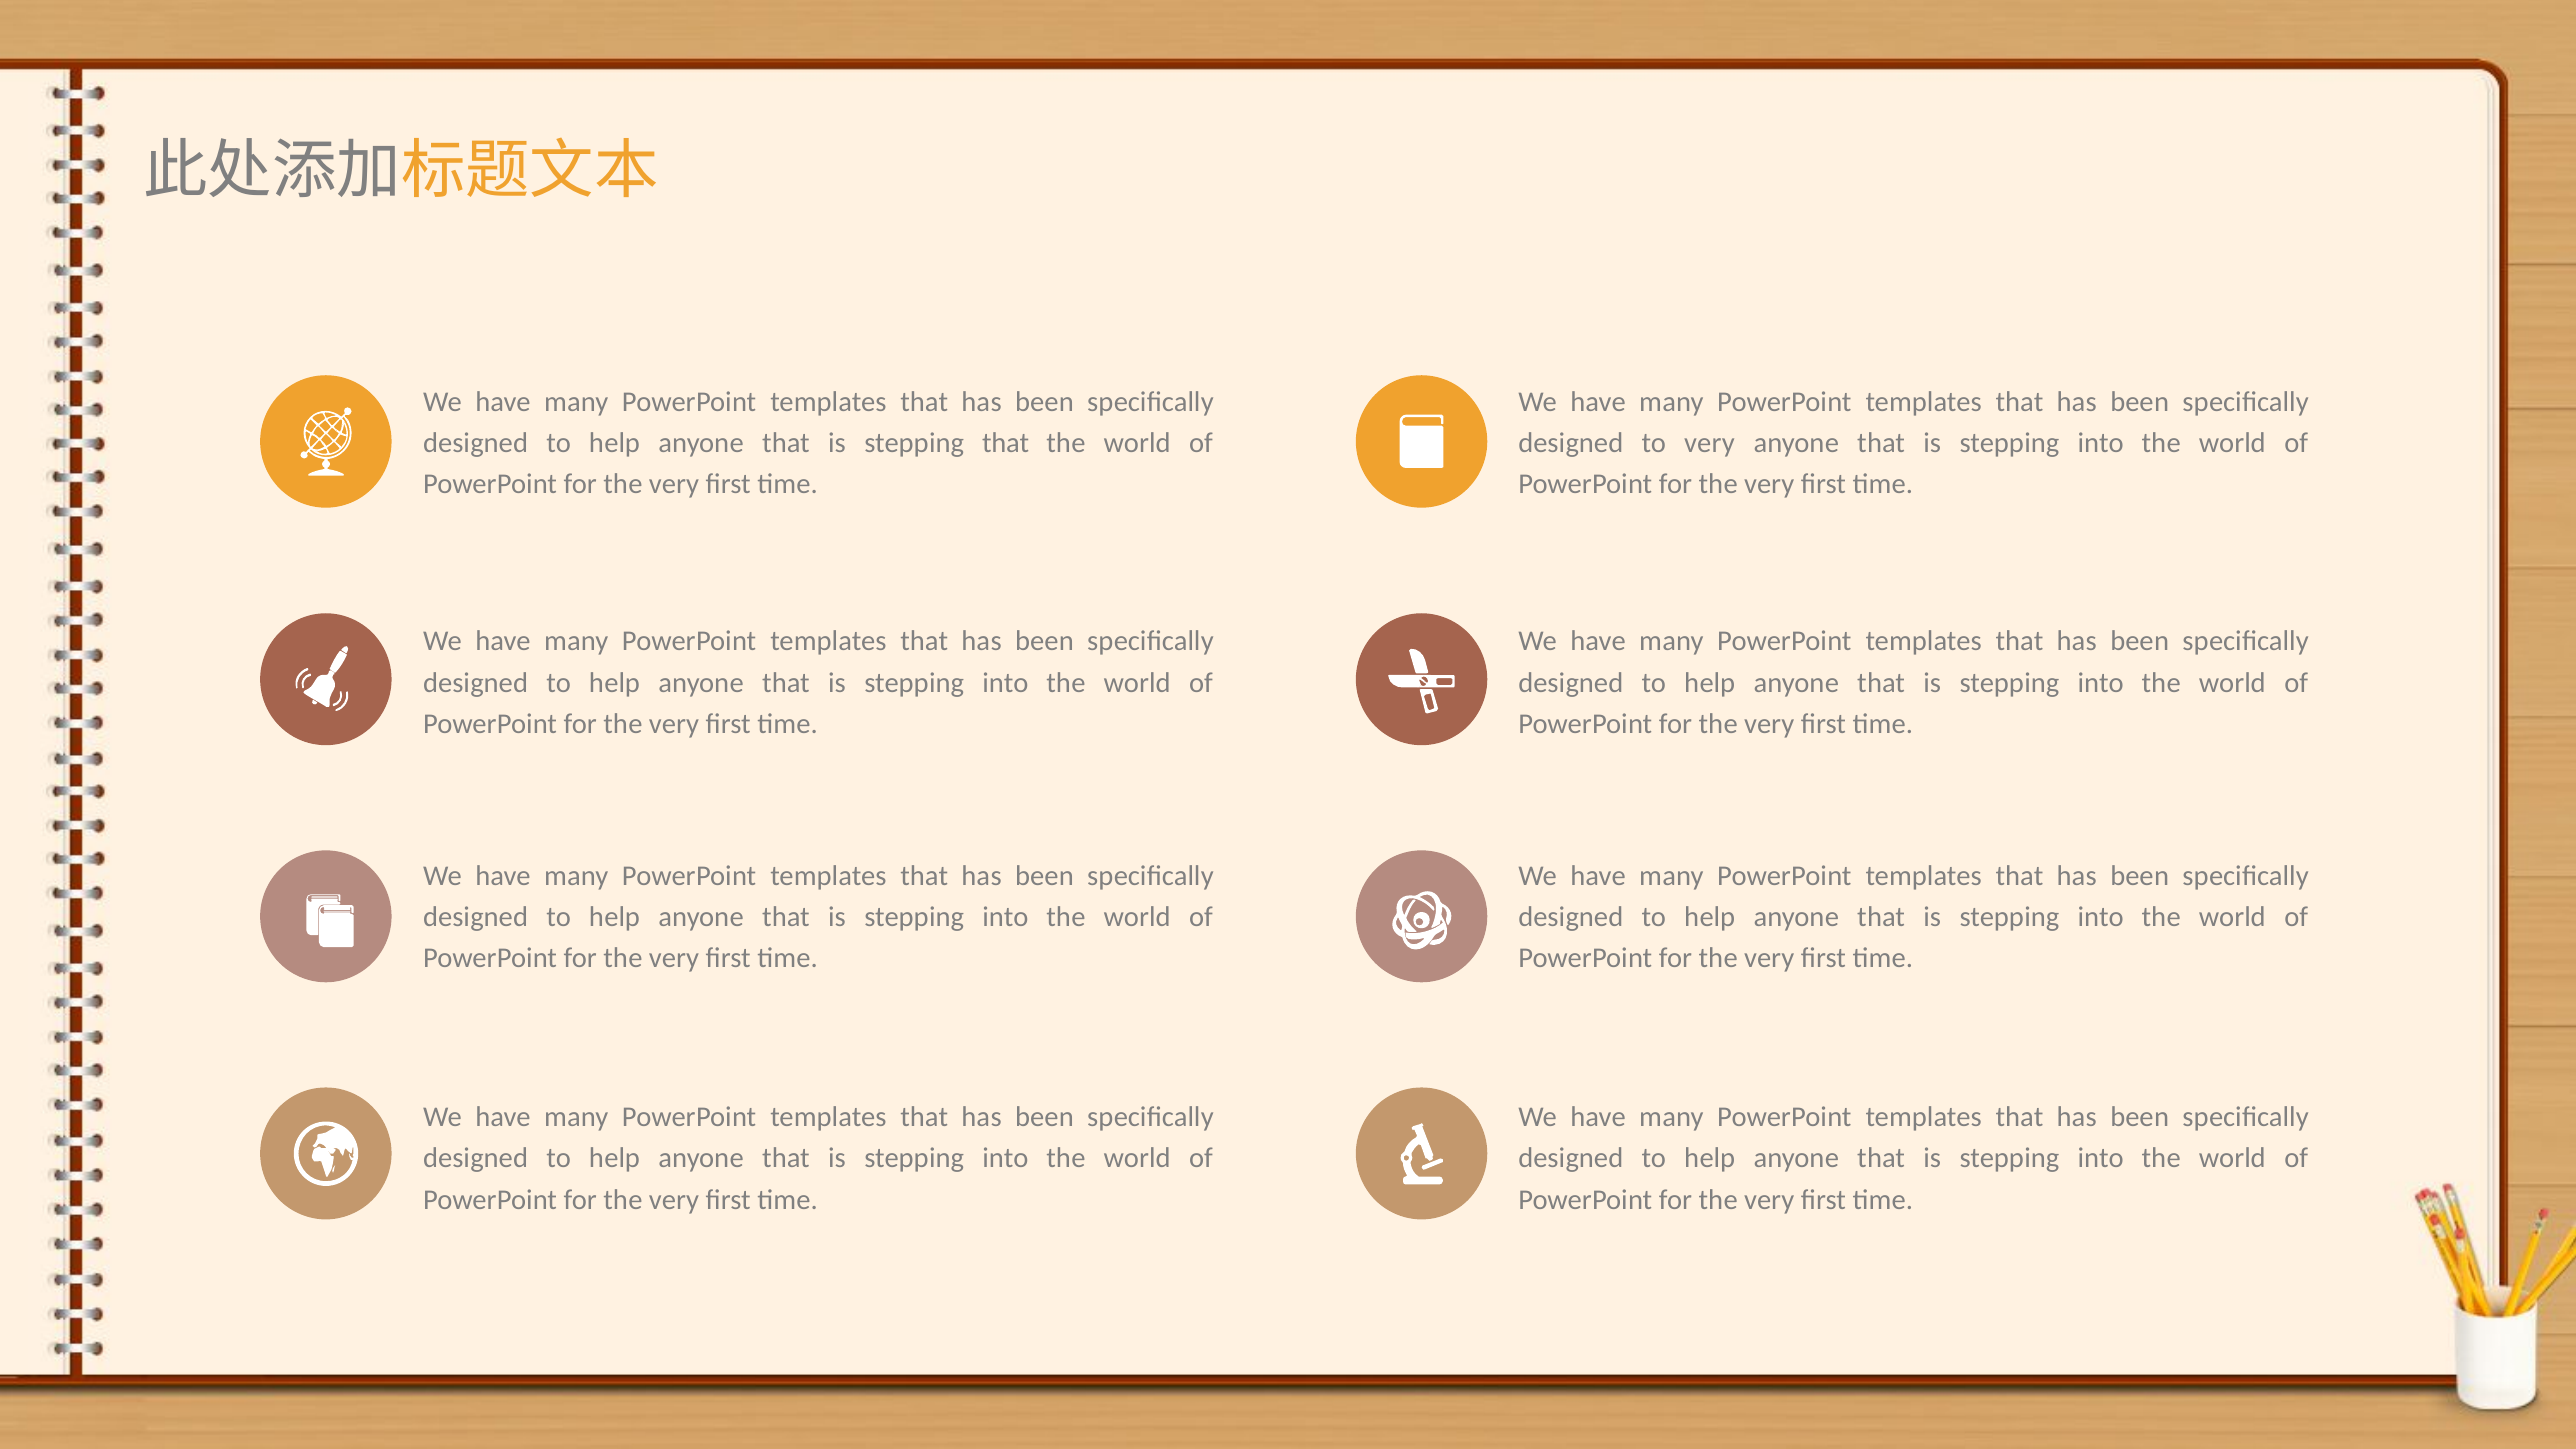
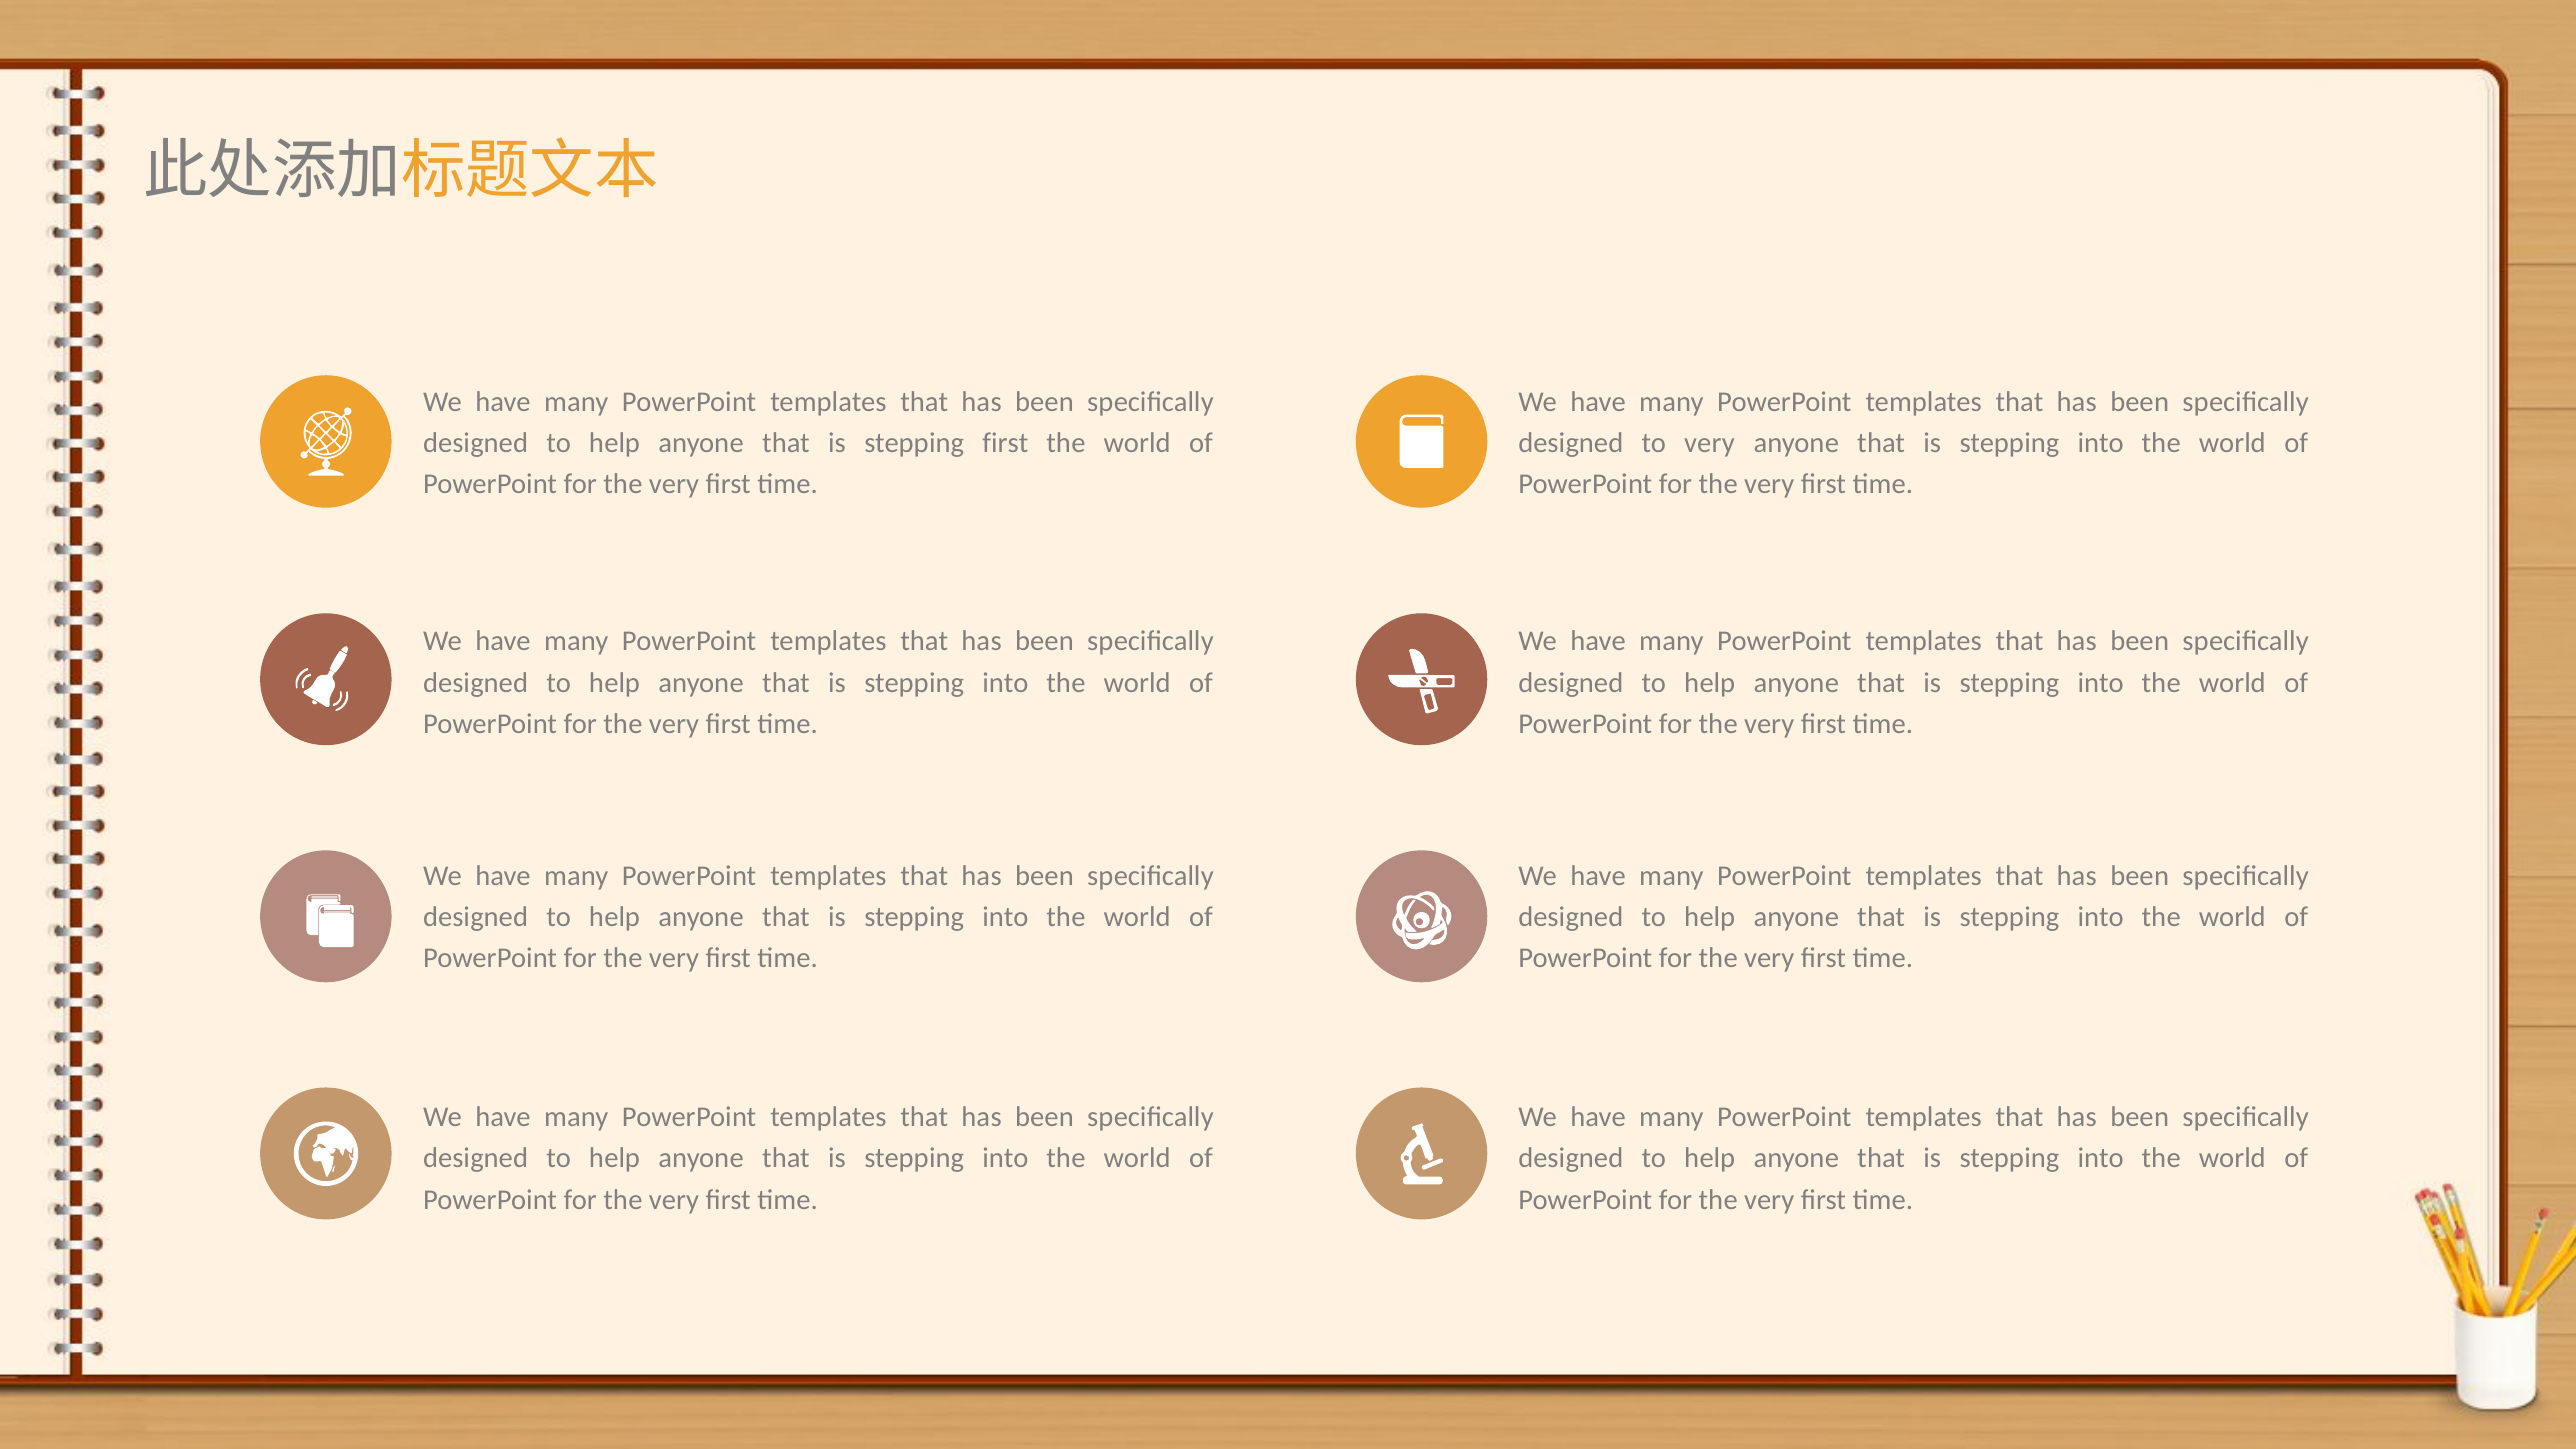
stepping that: that -> first (1005, 443)
